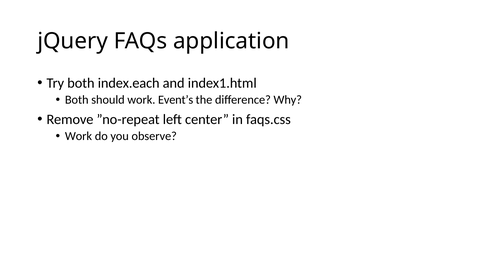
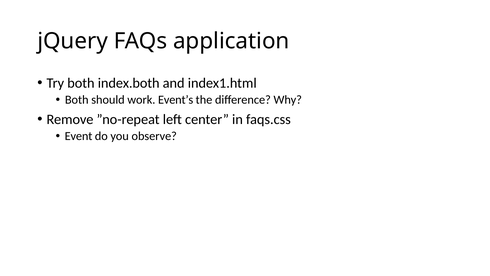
index.each: index.each -> index.both (129, 83)
Work: Work -> Event (79, 136)
